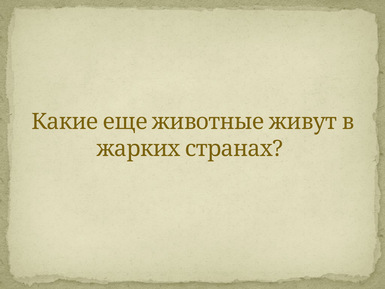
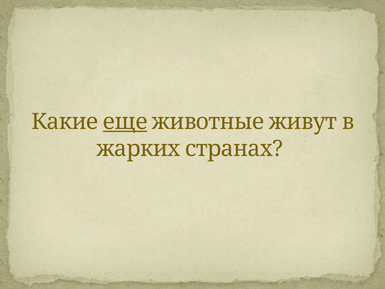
еще underline: none -> present (125, 122)
